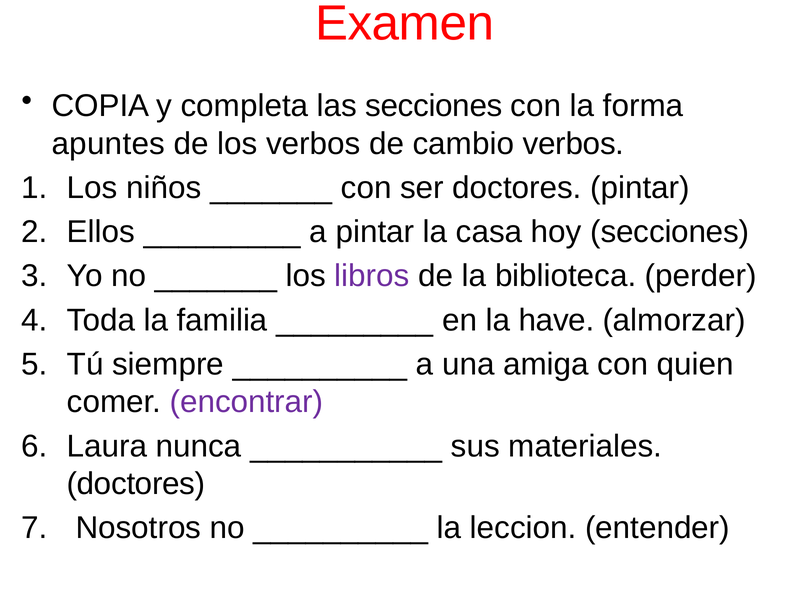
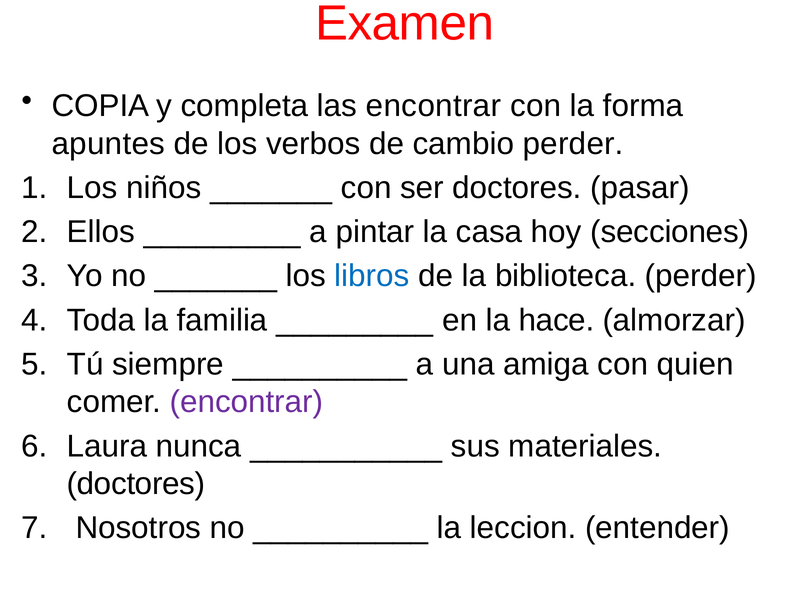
las secciones: secciones -> encontrar (434, 106)
cambio verbos: verbos -> perder (573, 144)
doctores pintar: pintar -> pasar (640, 188)
libros colour: purple -> blue (372, 276)
have: have -> hace (557, 320)
